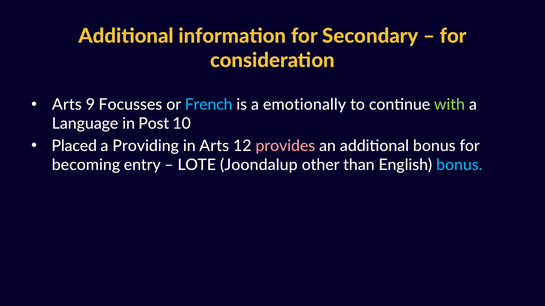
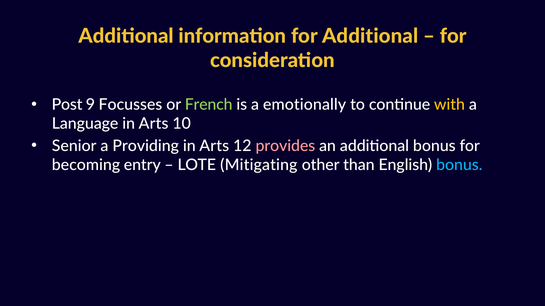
for Secondary: Secondary -> Additional (370, 36)
Arts: Arts -> Post (67, 105)
French colour: light blue -> light green (209, 105)
with colour: light green -> yellow (449, 105)
Language in Post: Post -> Arts (154, 124)
Placed: Placed -> Senior (74, 146)
Joondalup: Joondalup -> Mitigating (259, 165)
